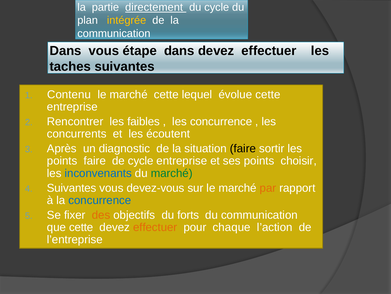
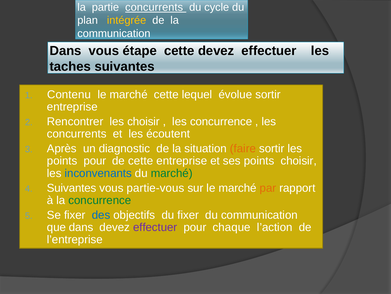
partie directement: directement -> concurrents (154, 7)
étape dans: dans -> cette (179, 51)
évolue cette: cette -> sortir (268, 94)
les faibles: faibles -> choisir (144, 121)
faire colour: black -> orange (243, 148)
points faire: faire -> pour (95, 161)
de cycle: cycle -> cette (141, 161)
devez-vous: devez-vous -> partie-vous (155, 188)
concurrence colour: blue -> green (100, 200)
des colour: orange -> blue (101, 214)
du forts: forts -> fixer (188, 214)
que cette: cette -> dans (81, 227)
effectuer colour: orange -> purple (155, 227)
